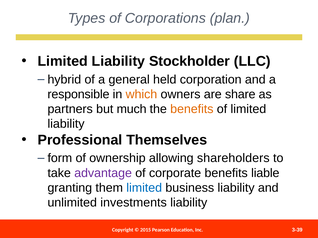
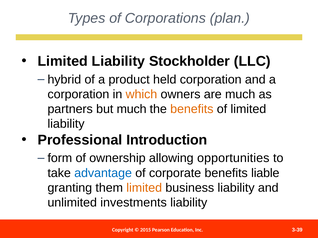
general: general -> product (129, 80)
responsible: responsible -> corporation (78, 94)
are share: share -> much (240, 94)
Themselves: Themselves -> Introduction (167, 140)
shareholders: shareholders -> opportunities (233, 158)
advantage colour: purple -> blue (103, 173)
limited colour: blue -> orange (144, 188)
